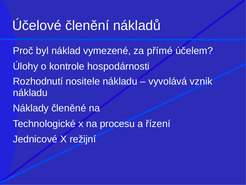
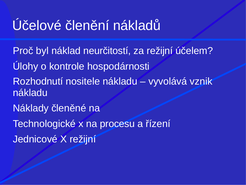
vymezené: vymezené -> neurčitostí (107, 51)
za přímé: přímé -> režijní (160, 51)
